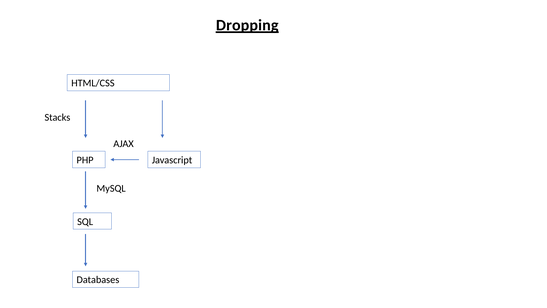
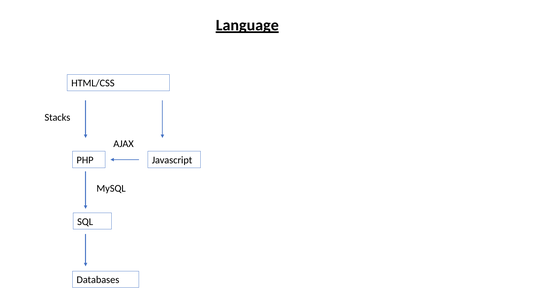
Dropping: Dropping -> Language (247, 25)
